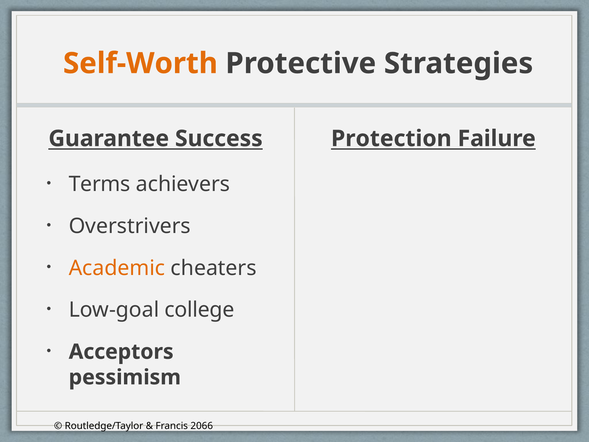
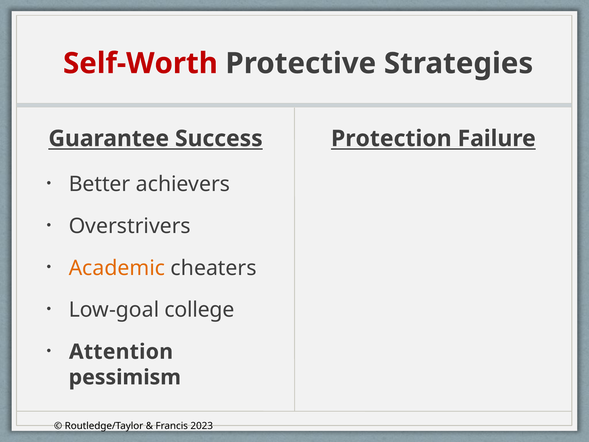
Self-Worth colour: orange -> red (140, 63)
Terms: Terms -> Better (100, 184)
Acceptors: Acceptors -> Attention (121, 352)
2066: 2066 -> 2023 (202, 426)
